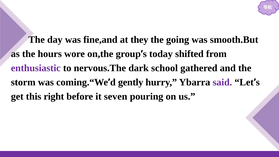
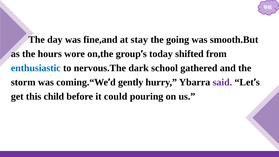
they: they -> stay (139, 40)
enthusiastic colour: purple -> blue (36, 68)
right: right -> child (54, 96)
seven: seven -> could (116, 96)
